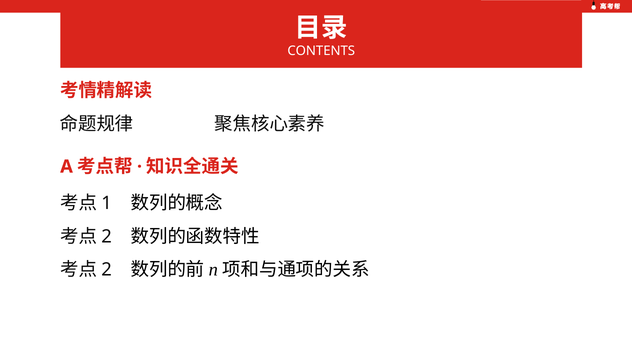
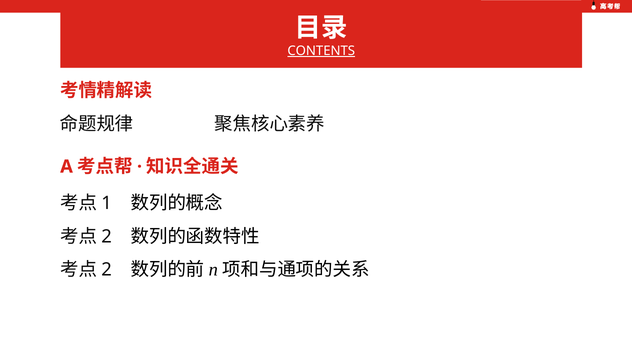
CONTENTS underline: none -> present (321, 51)
